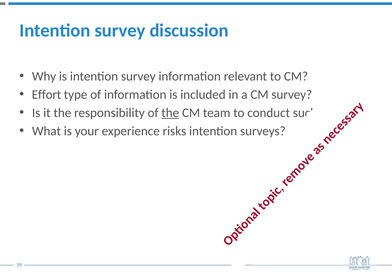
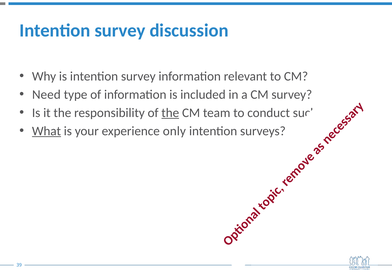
Effort: Effort -> Need (46, 95)
What underline: none -> present (46, 131)
risks: risks -> only (174, 131)
